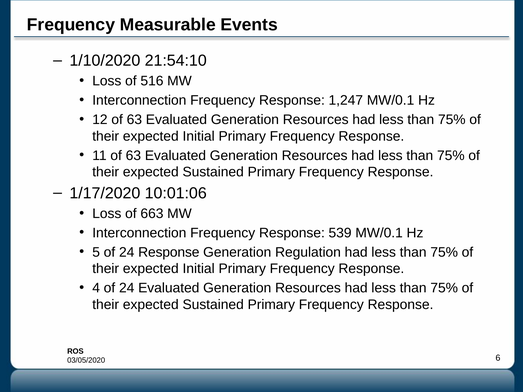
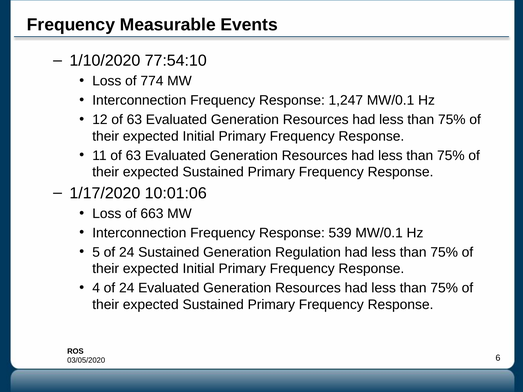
21:54:10: 21:54:10 -> 77:54:10 (176, 61)
516: 516 -> 774 (152, 81)
24 Response: Response -> Sustained (169, 252)
